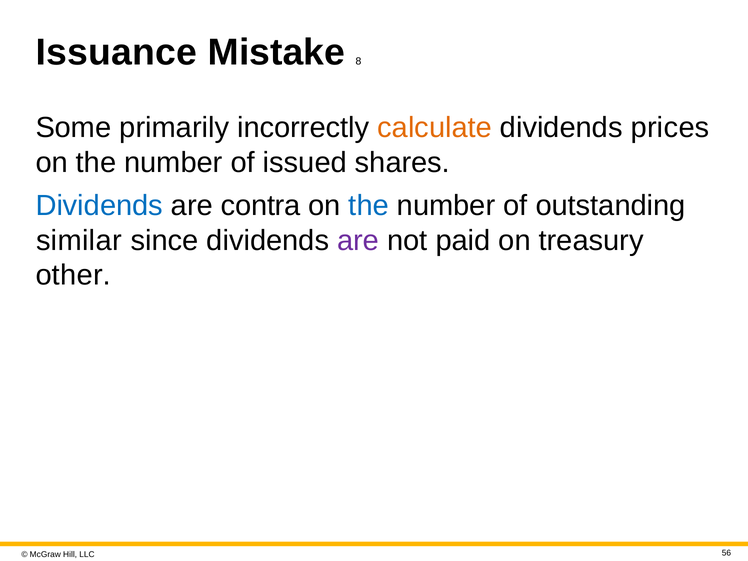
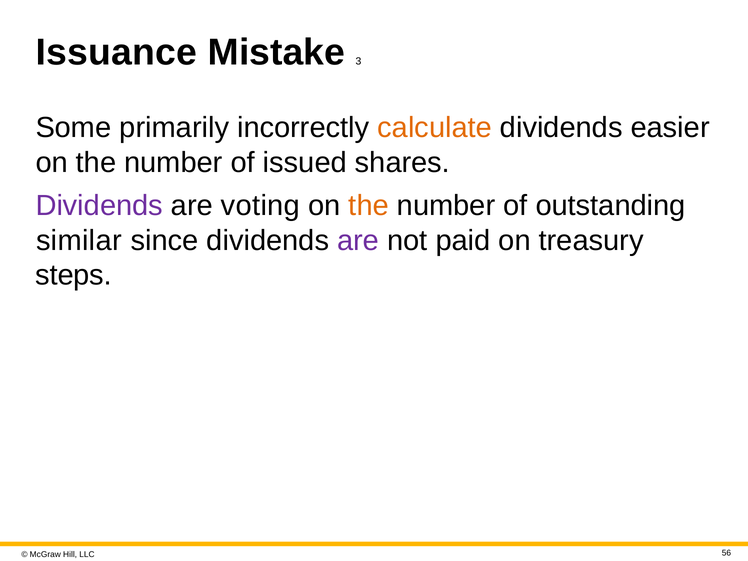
8: 8 -> 3 (358, 61)
prices: prices -> easier (670, 128)
Dividends colour: blue -> purple (99, 206)
contra: contra -> voting (260, 206)
the colour: blue -> orange (369, 206)
other: other -> steps (74, 275)
